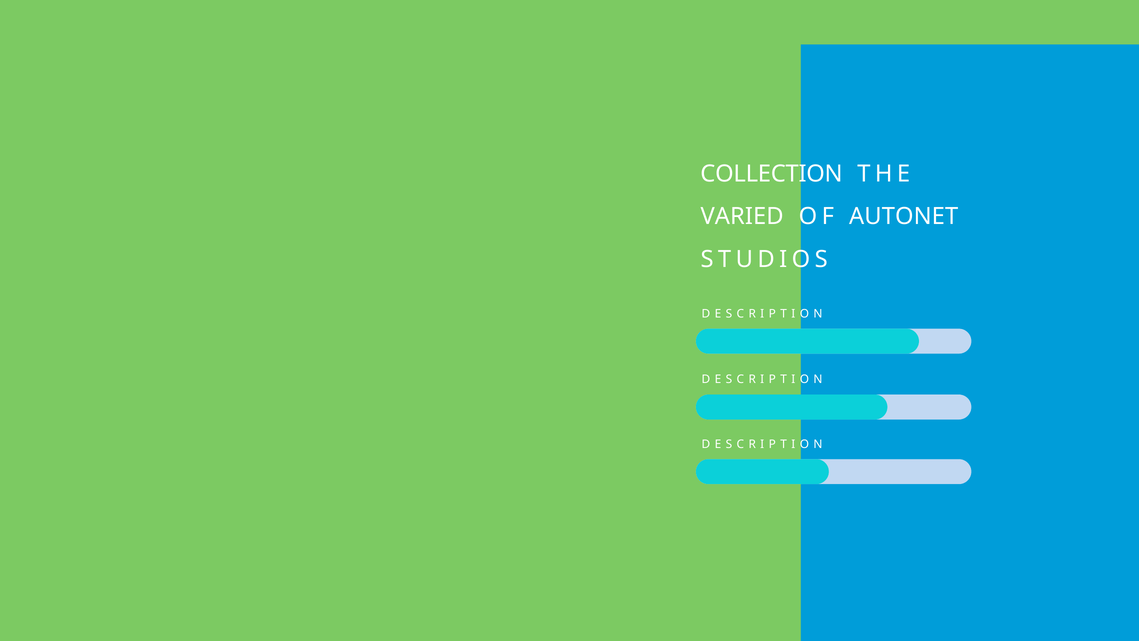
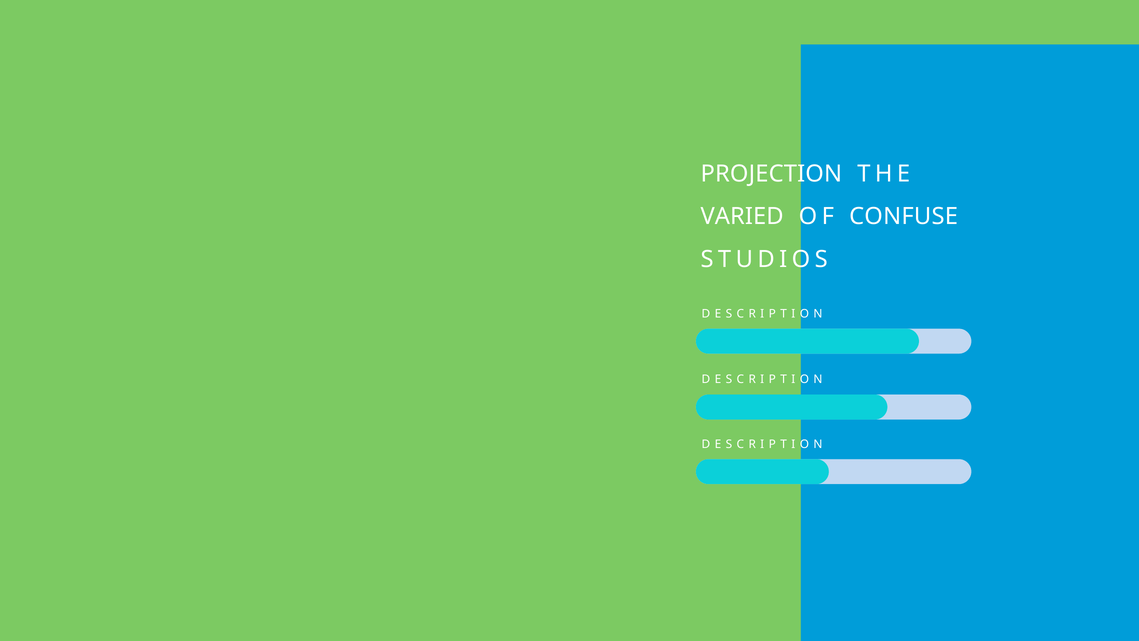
COLLECTION: COLLECTION -> PROJECTION (771, 174)
AUTONET: AUTONET -> CONFUSE (904, 216)
